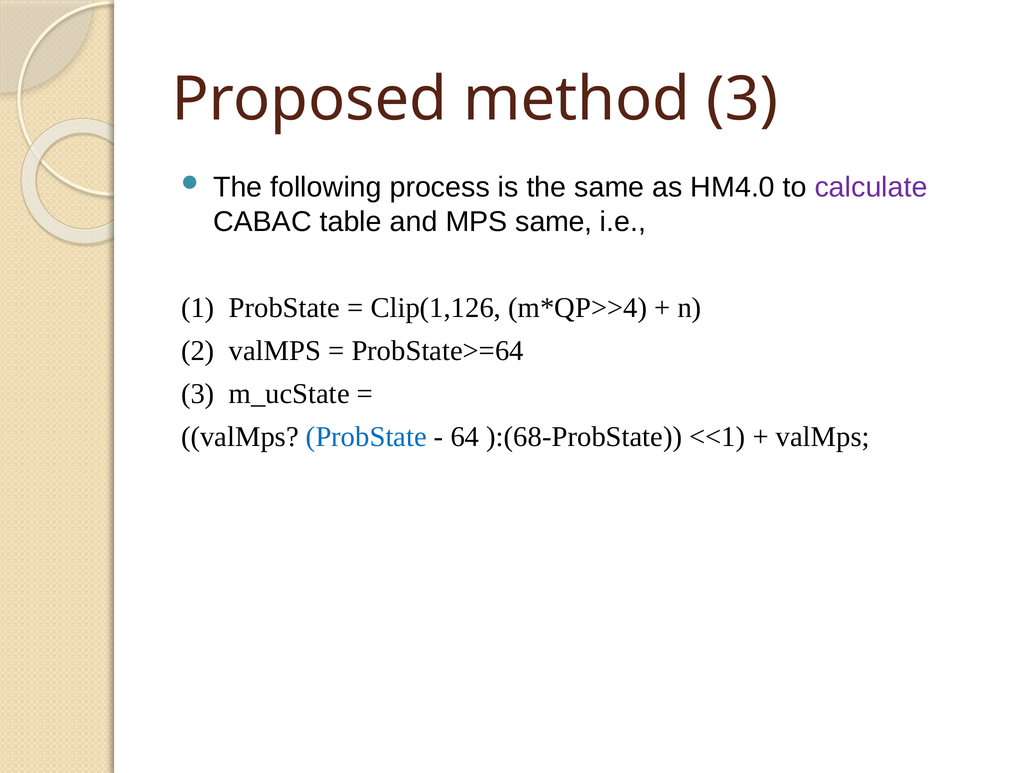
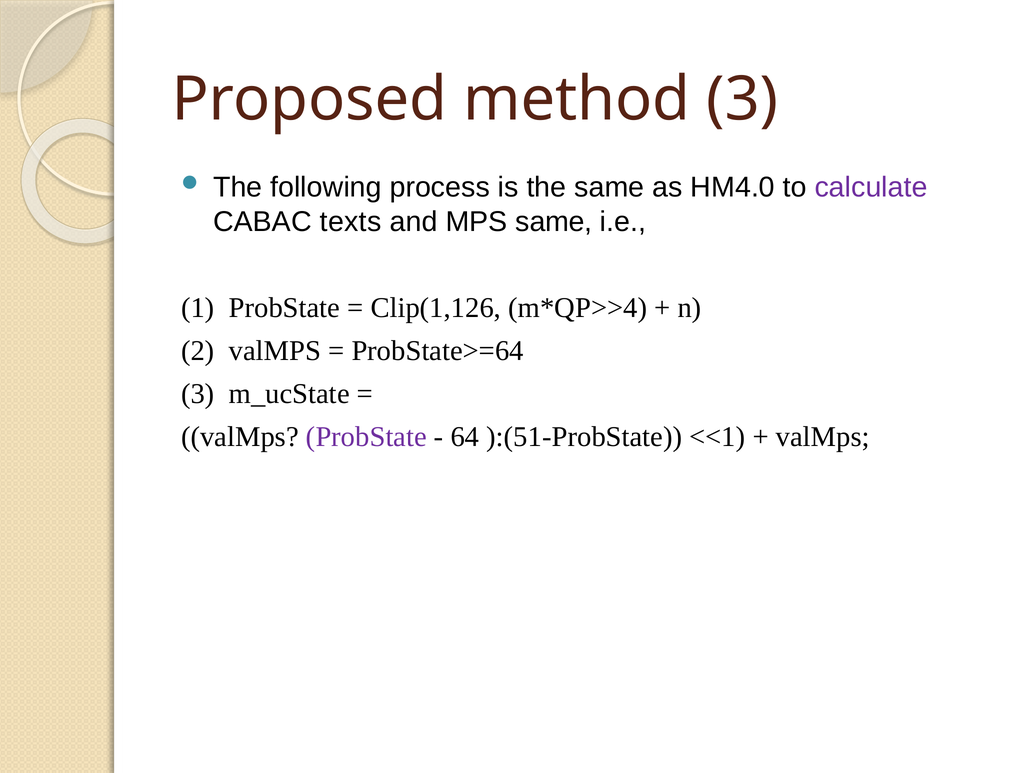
table: table -> texts (351, 222)
ProbState colour: blue -> purple (366, 437)
):(68-ProbState: ):(68-ProbState -> ):(51-ProbState (584, 437)
